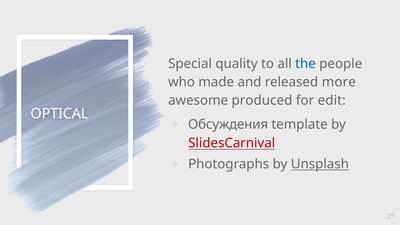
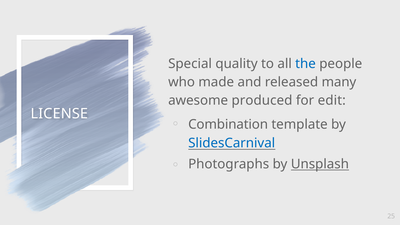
more: more -> many (339, 82)
OPTICAL: OPTICAL -> LICENSE (59, 114)
Обсуждения: Обсуждения -> Combination (228, 124)
SlidesCarnival colour: red -> blue (232, 143)
